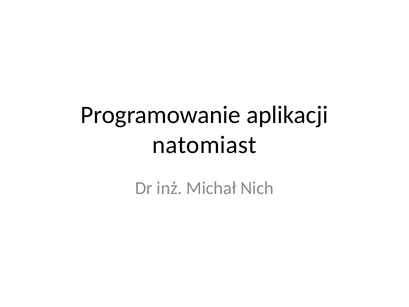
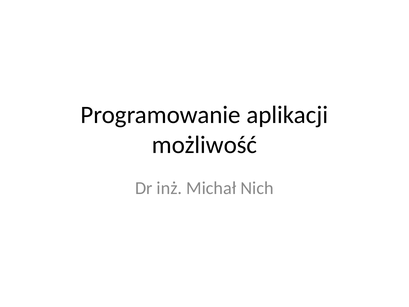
natomiast: natomiast -> możliwość (204, 145)
